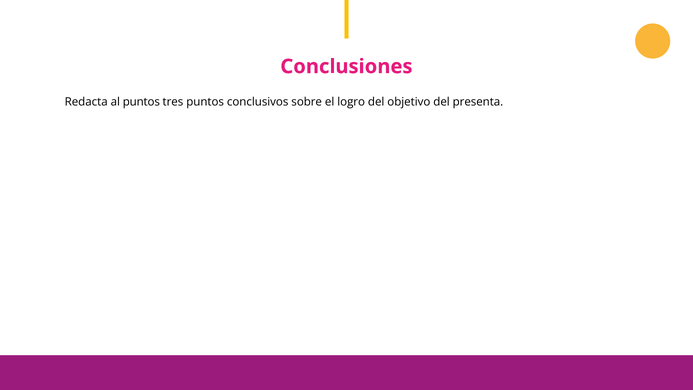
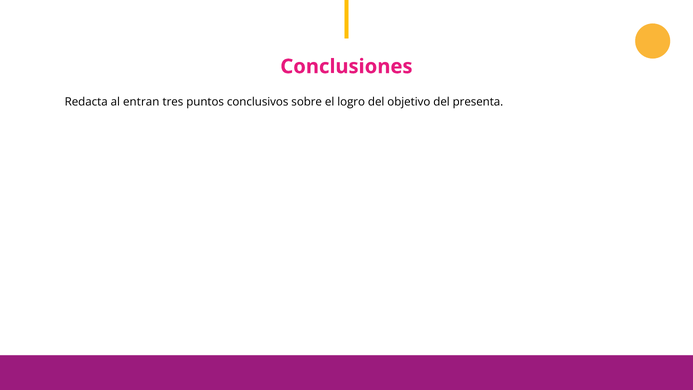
al puntos: puntos -> entran (141, 102)
